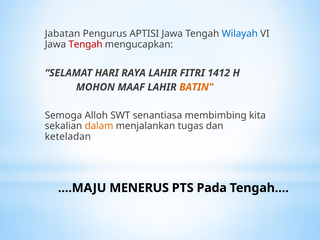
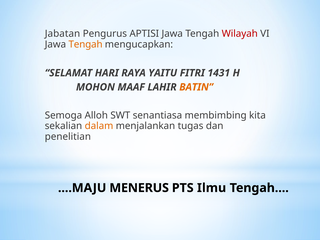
Wilayah colour: blue -> red (240, 34)
Tengah colour: red -> orange (86, 44)
RAYA LAHIR: LAHIR -> YAITU (163, 73)
1412: 1412 -> 1431 (219, 73)
keteladan: keteladan -> penelitian (68, 137)
Pada: Pada -> Ilmu (212, 188)
